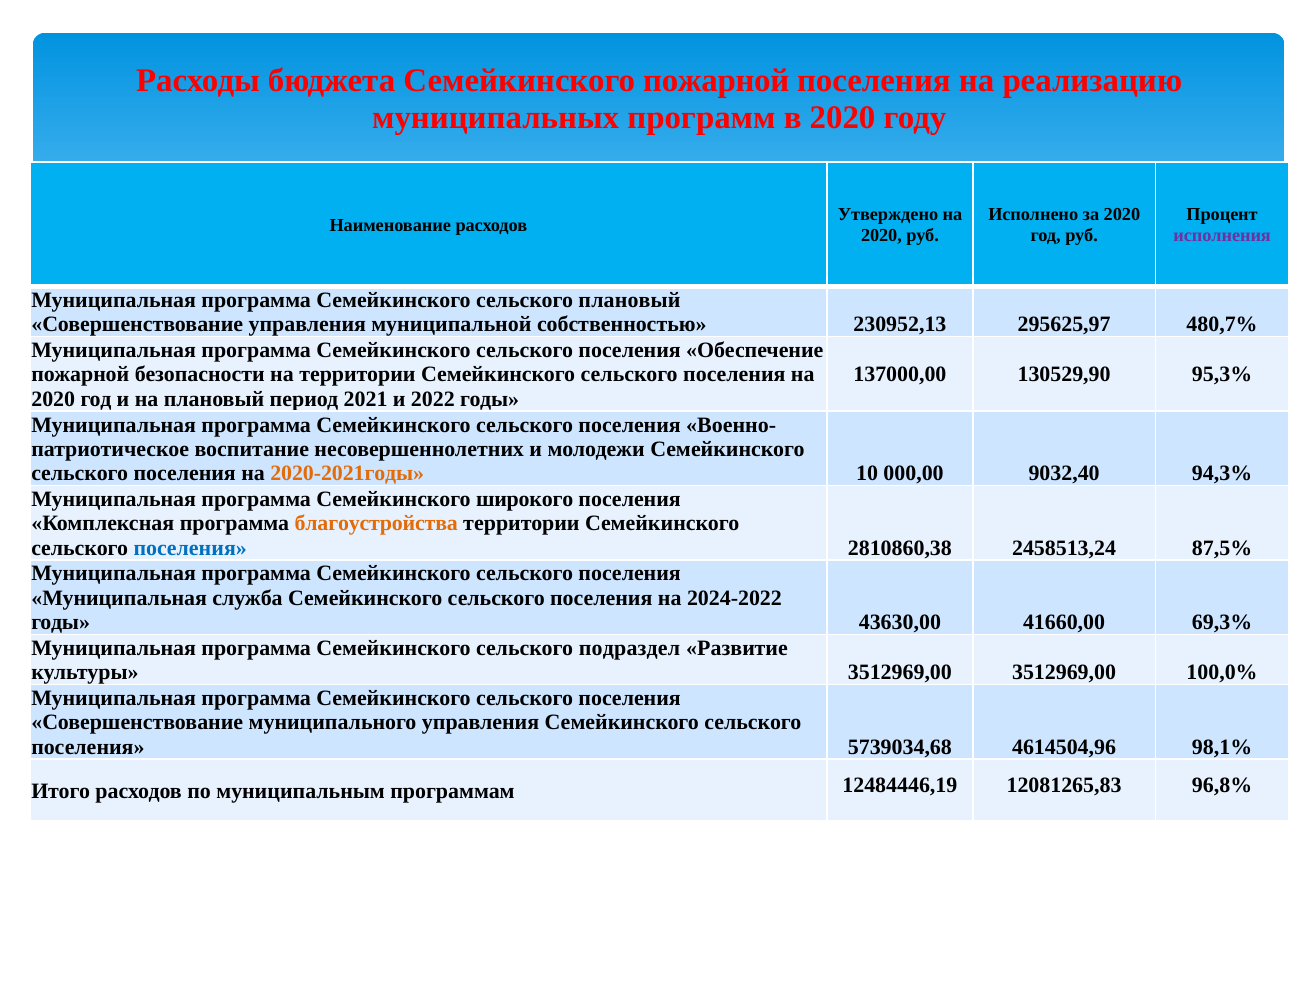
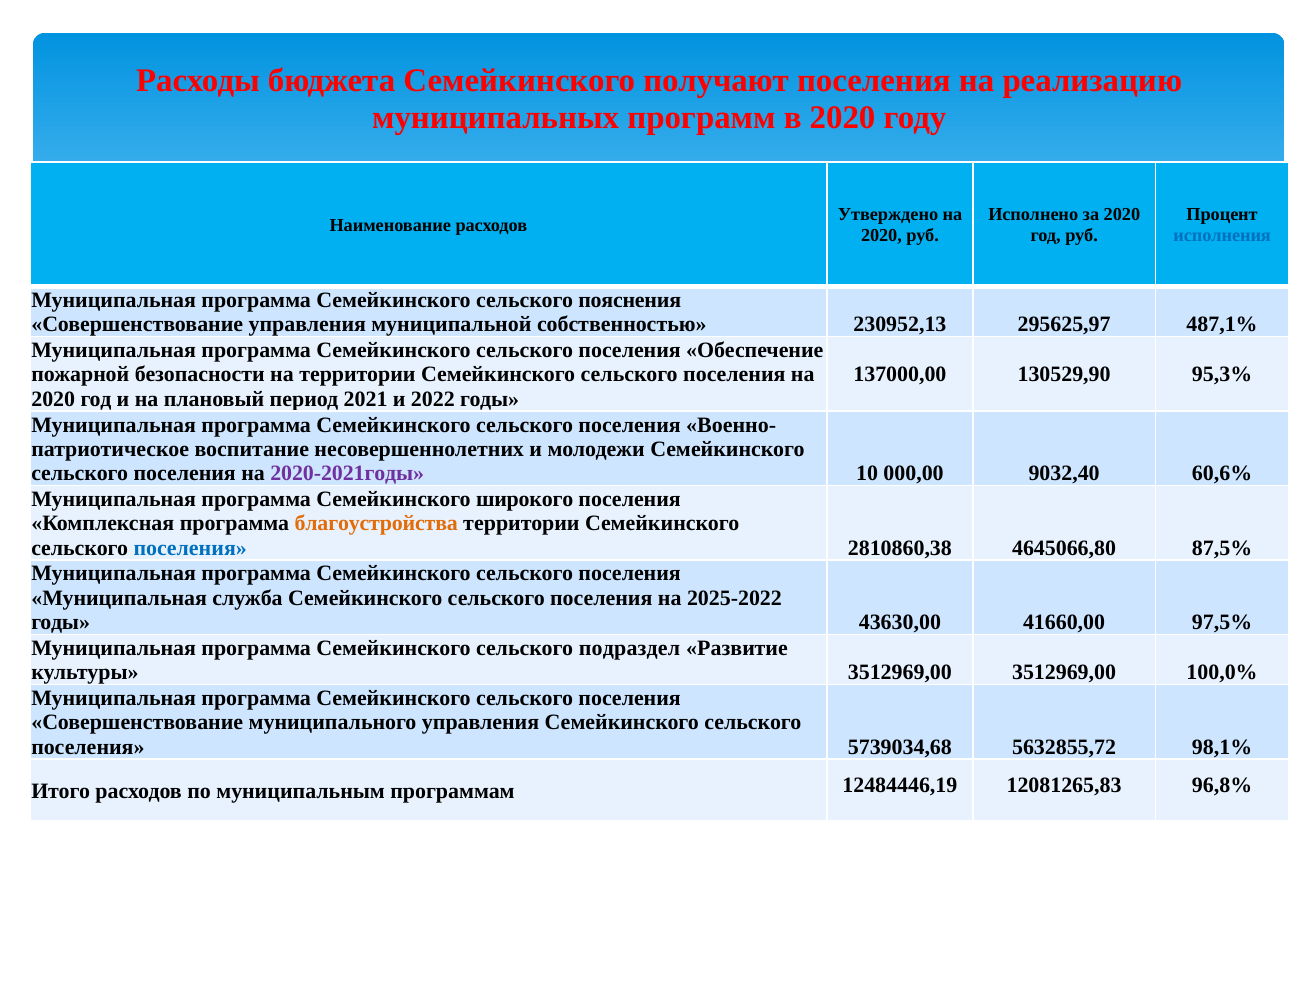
Семейкинского пожарной: пожарной -> получают (716, 81)
исполнения colour: purple -> blue (1222, 235)
сельского плановый: плановый -> пояснения (630, 300)
480,7%: 480,7% -> 487,1% (1222, 325)
2020-2021годы colour: orange -> purple (347, 473)
94,3%: 94,3% -> 60,6% (1222, 474)
2458513,24: 2458513,24 -> 4645066,80 (1064, 548)
2024-2022: 2024-2022 -> 2025-2022 (734, 598)
69,3%: 69,3% -> 97,5% (1222, 622)
4614504,96: 4614504,96 -> 5632855,72 (1064, 747)
